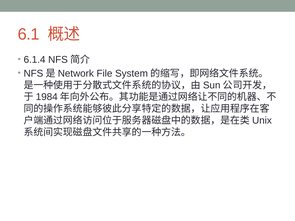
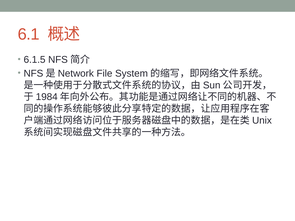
6.1.4: 6.1.4 -> 6.1.5 (35, 60)
